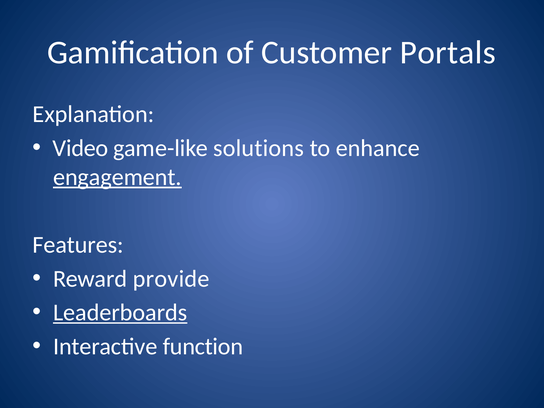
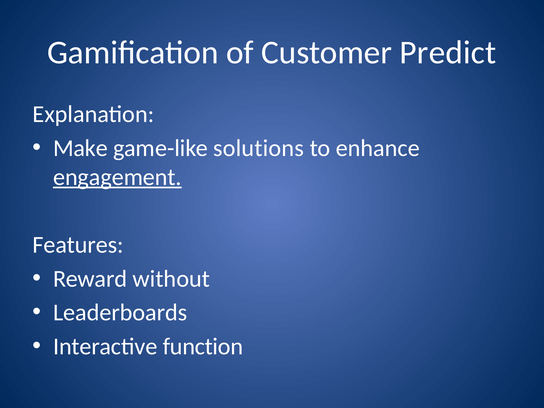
Portals: Portals -> Predict (448, 53)
Video: Video -> Make (80, 148)
provide: provide -> without (171, 279)
Leaderboards underline: present -> none (120, 313)
